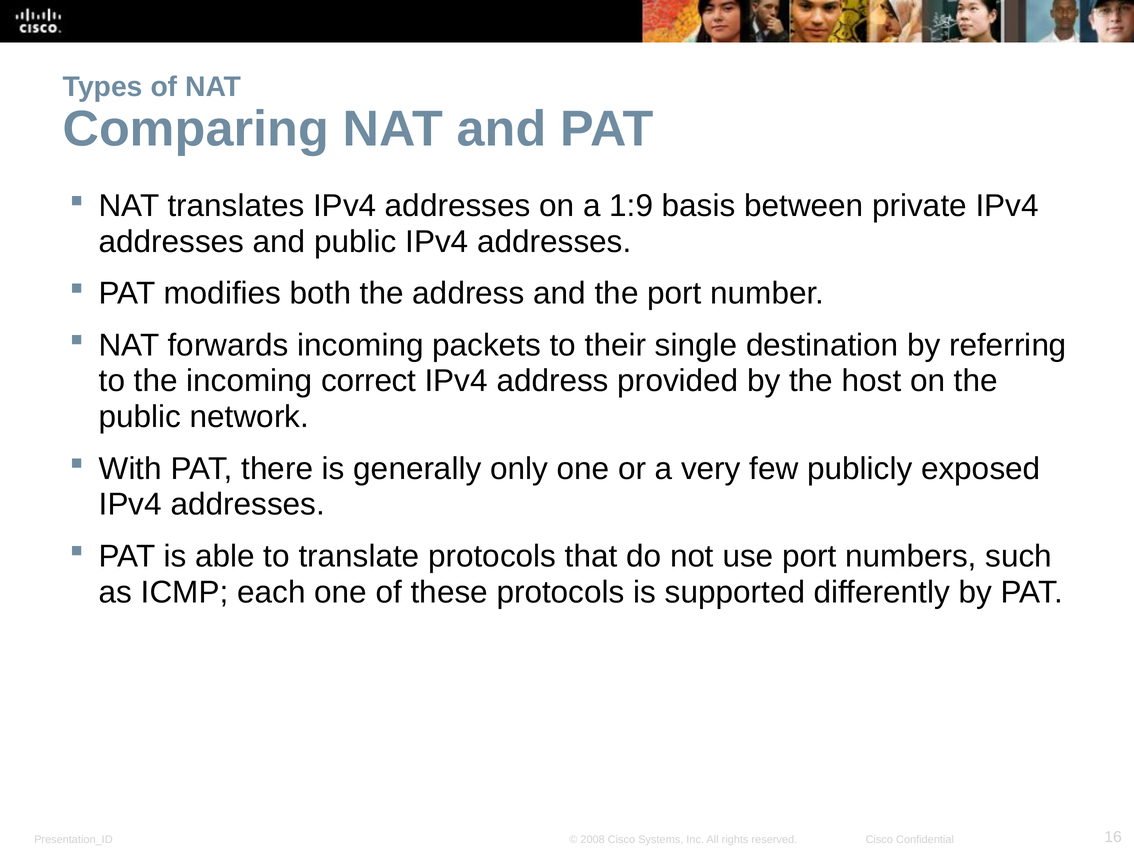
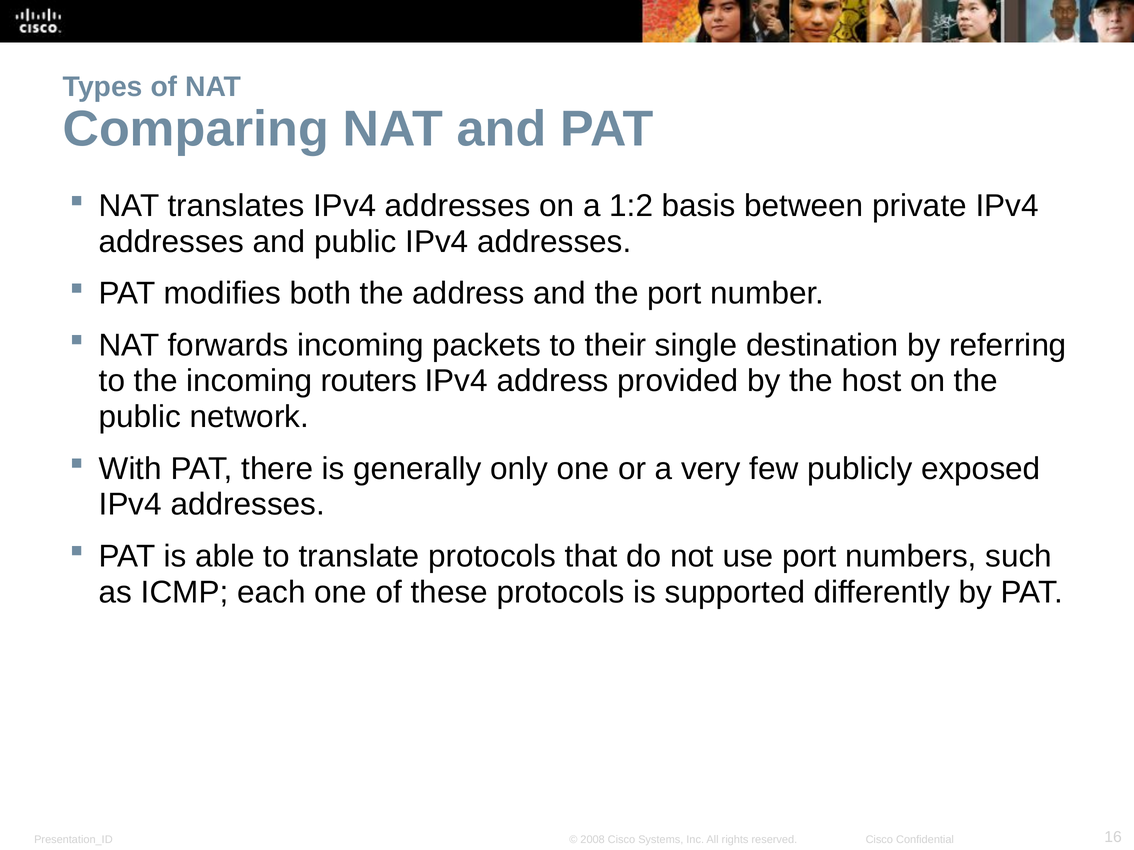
1:9: 1:9 -> 1:2 (631, 206)
correct: correct -> routers (369, 381)
